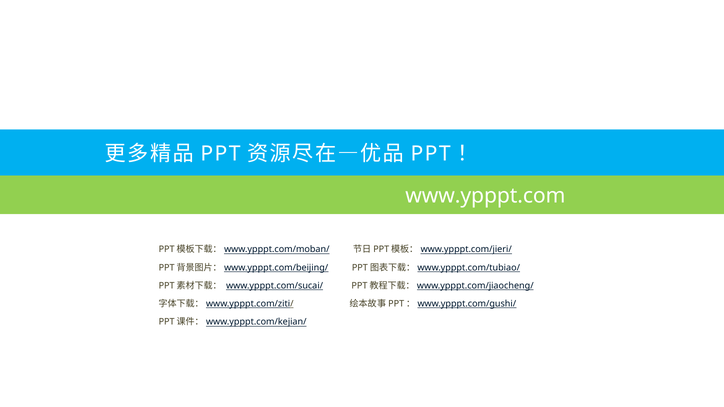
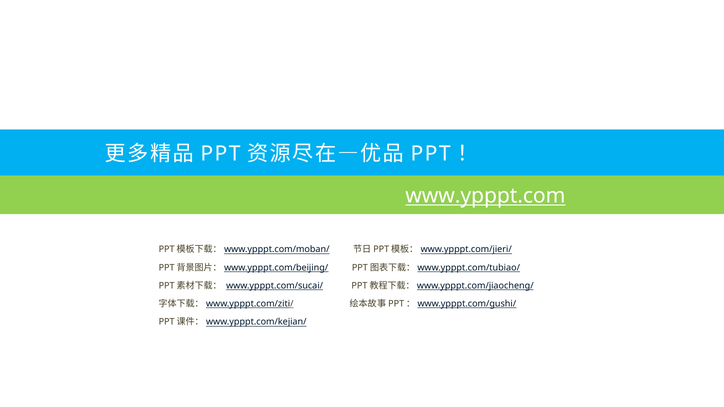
www.ypppt.com underline: none -> present (485, 196)
